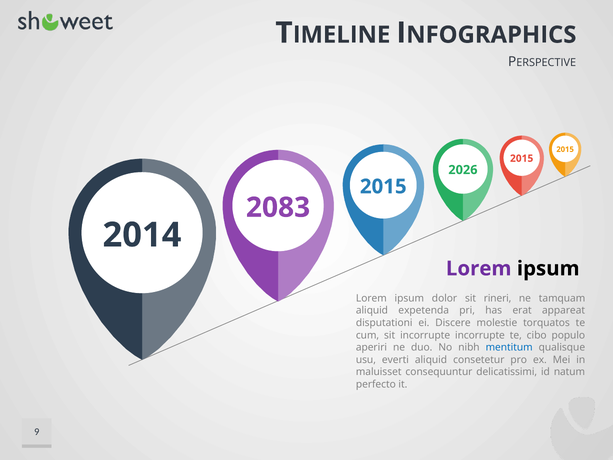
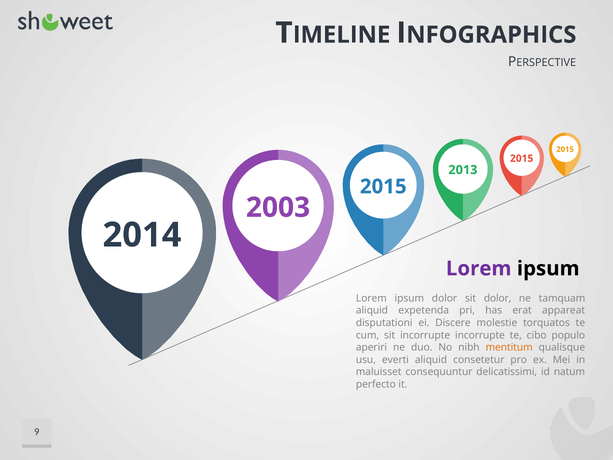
2026: 2026 -> 2013 (463, 170)
2083: 2083 -> 2003 (278, 207)
sit rineri: rineri -> dolor (498, 298)
mentitum colour: blue -> orange (509, 347)
